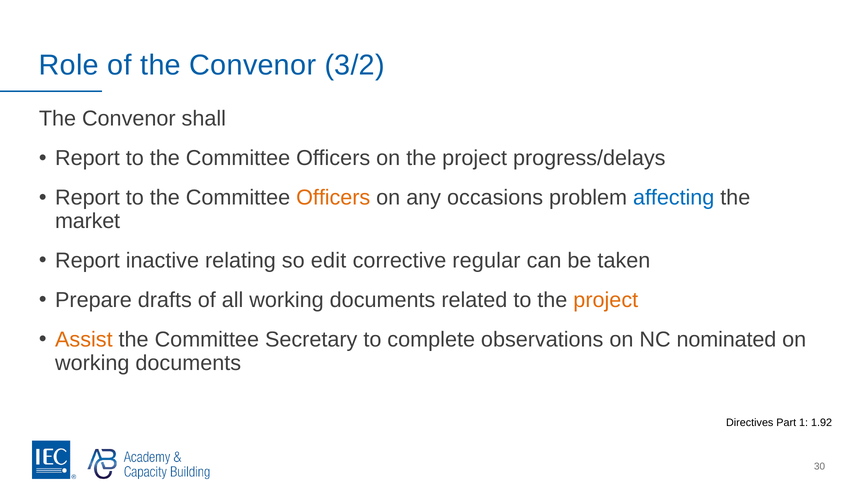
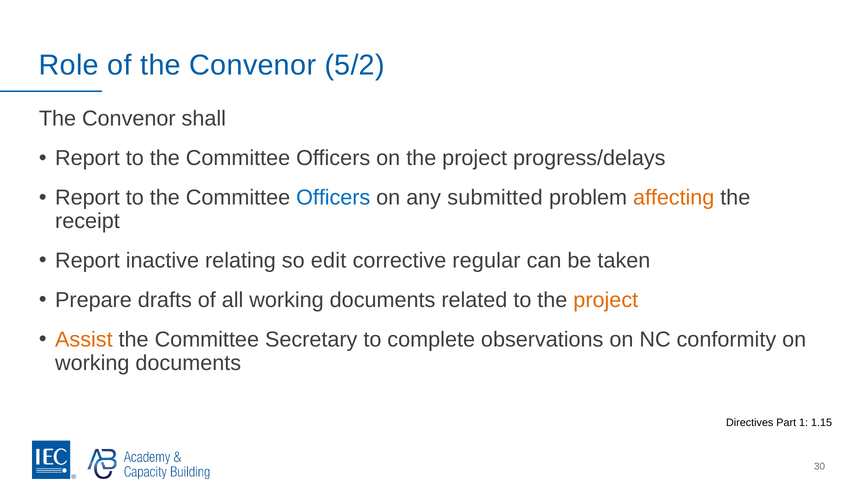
3/2: 3/2 -> 5/2 (355, 65)
Officers colour: orange -> blue (333, 198)
occasions: occasions -> submitted (495, 198)
affecting colour: blue -> orange (674, 198)
market: market -> receipt (87, 221)
nominated: nominated -> conformity (726, 340)
1.92: 1.92 -> 1.15 (822, 423)
